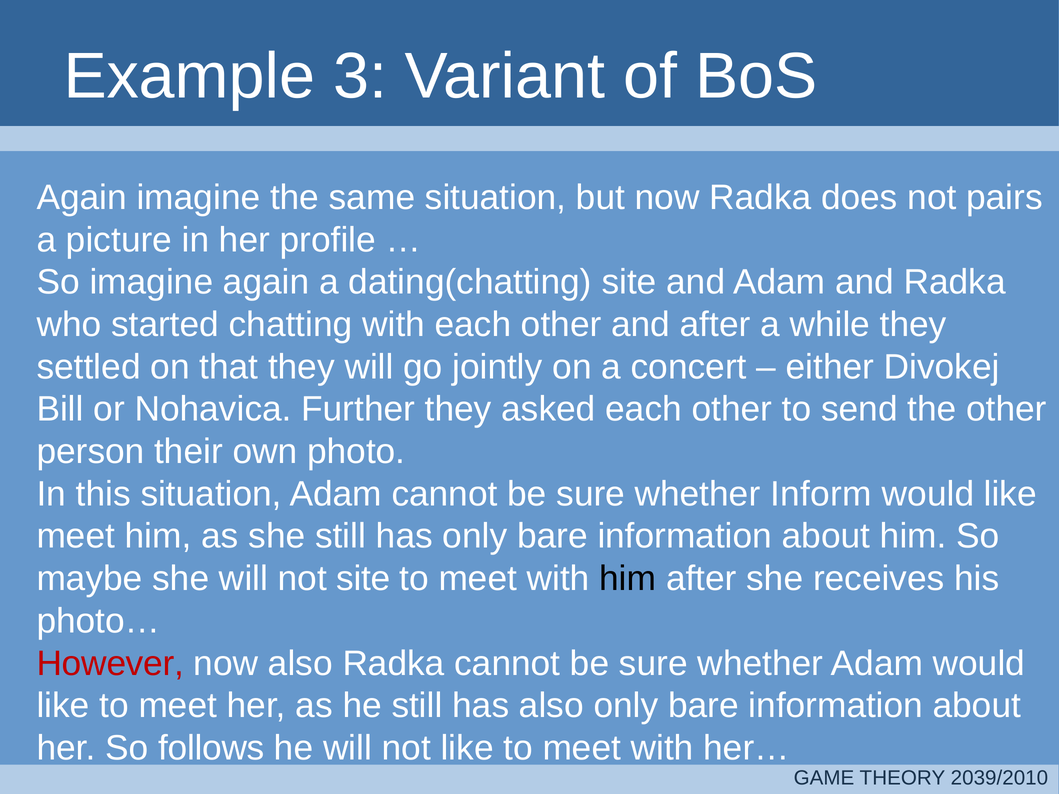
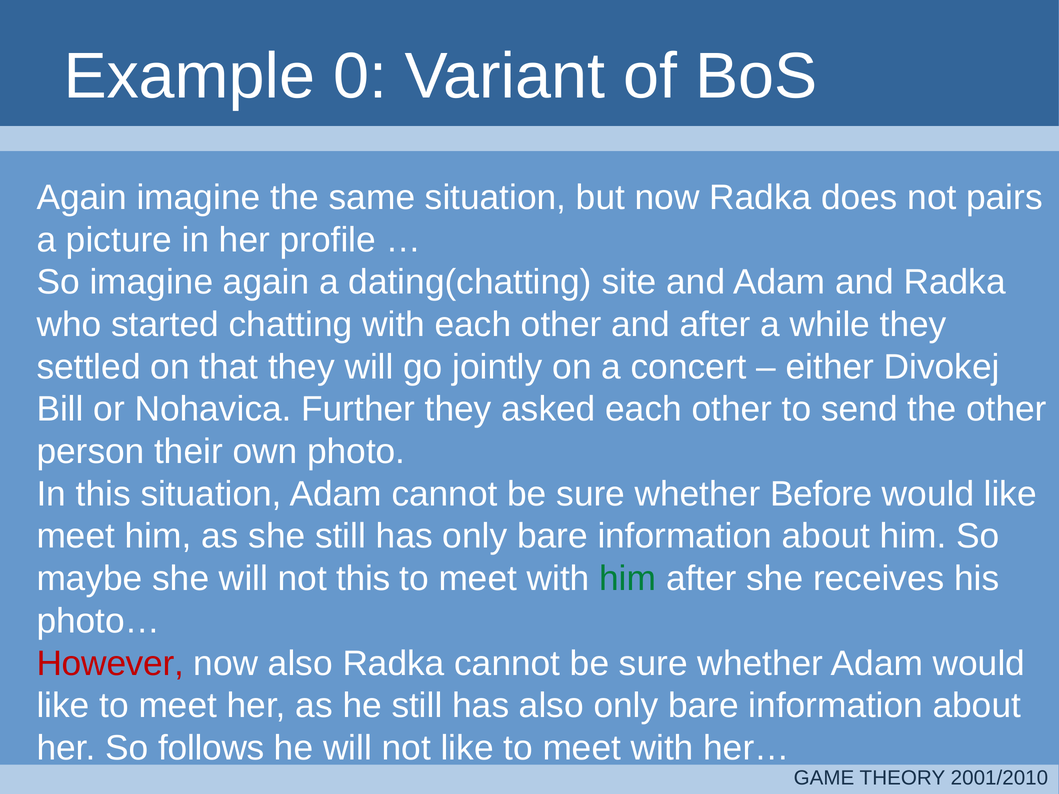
3: 3 -> 0 (360, 76)
Inform: Inform -> Before (821, 494)
not site: site -> this (363, 579)
him colour: black -> green (628, 579)
2039/2010: 2039/2010 -> 2001/2010 (999, 778)
